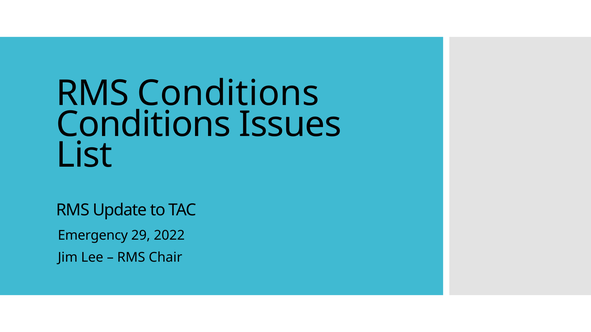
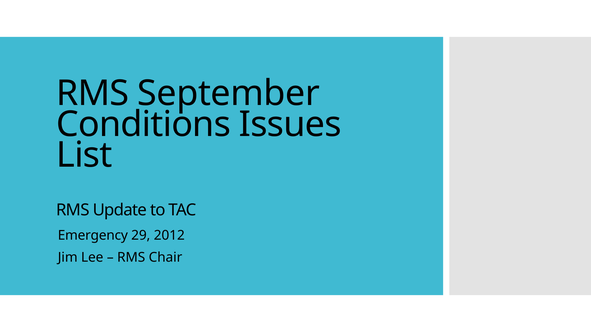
RMS Conditions: Conditions -> September (229, 94)
2022: 2022 -> 2012 (169, 236)
